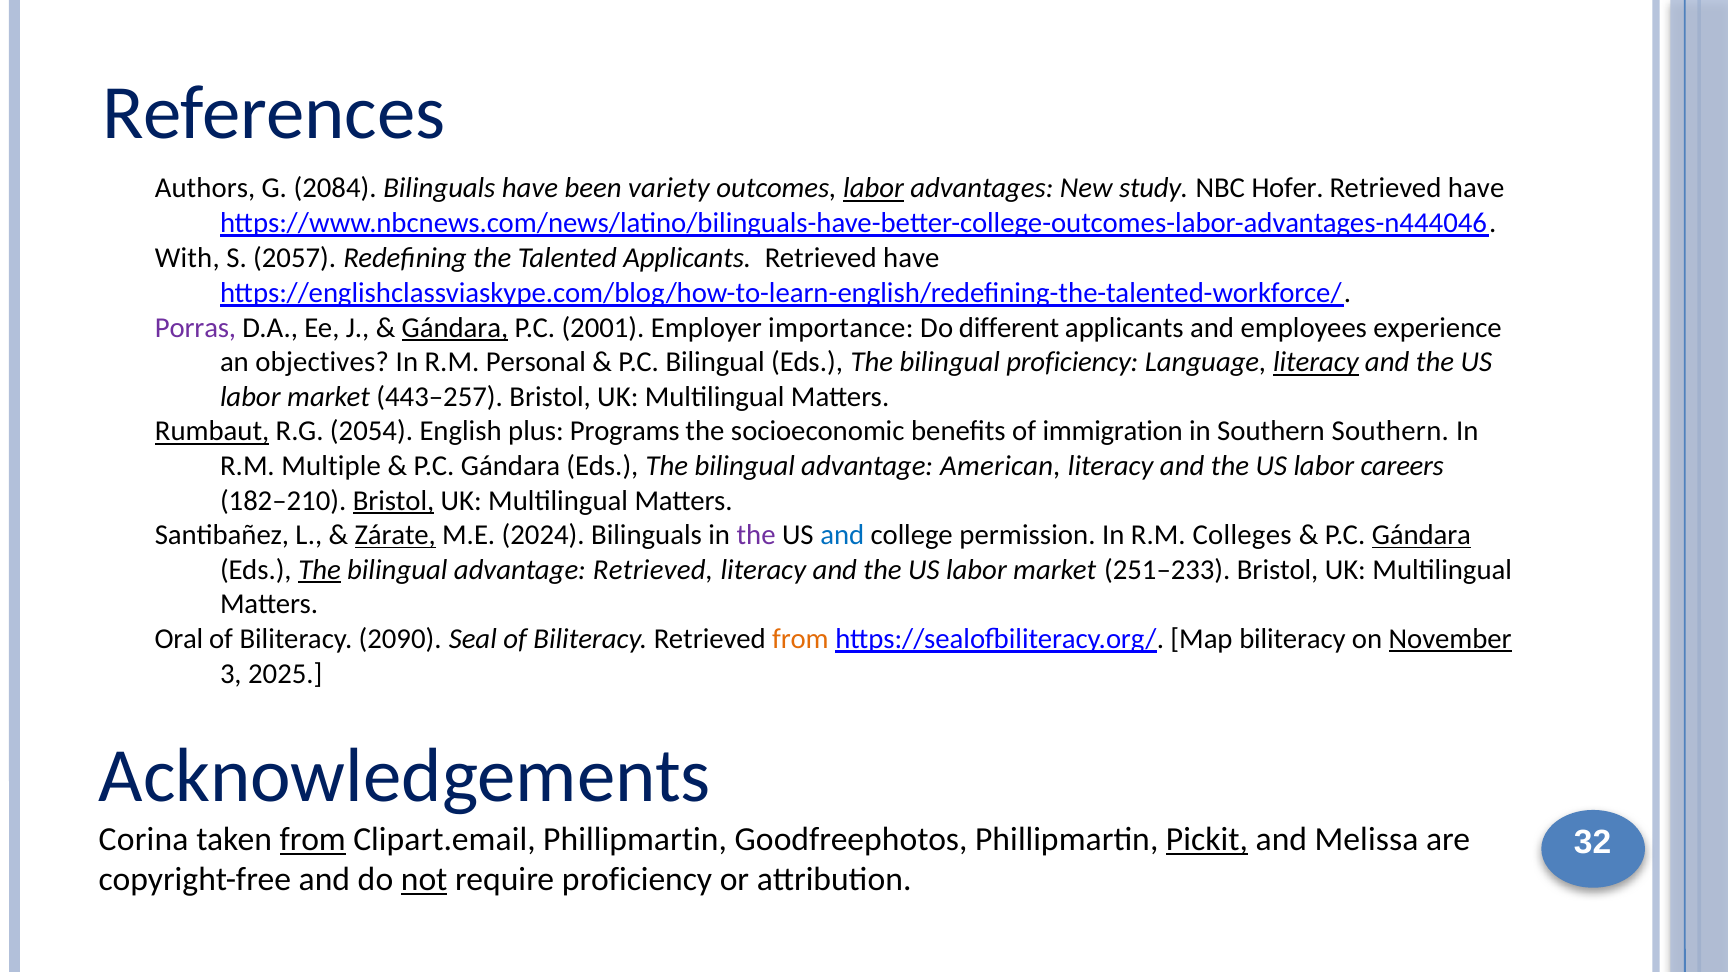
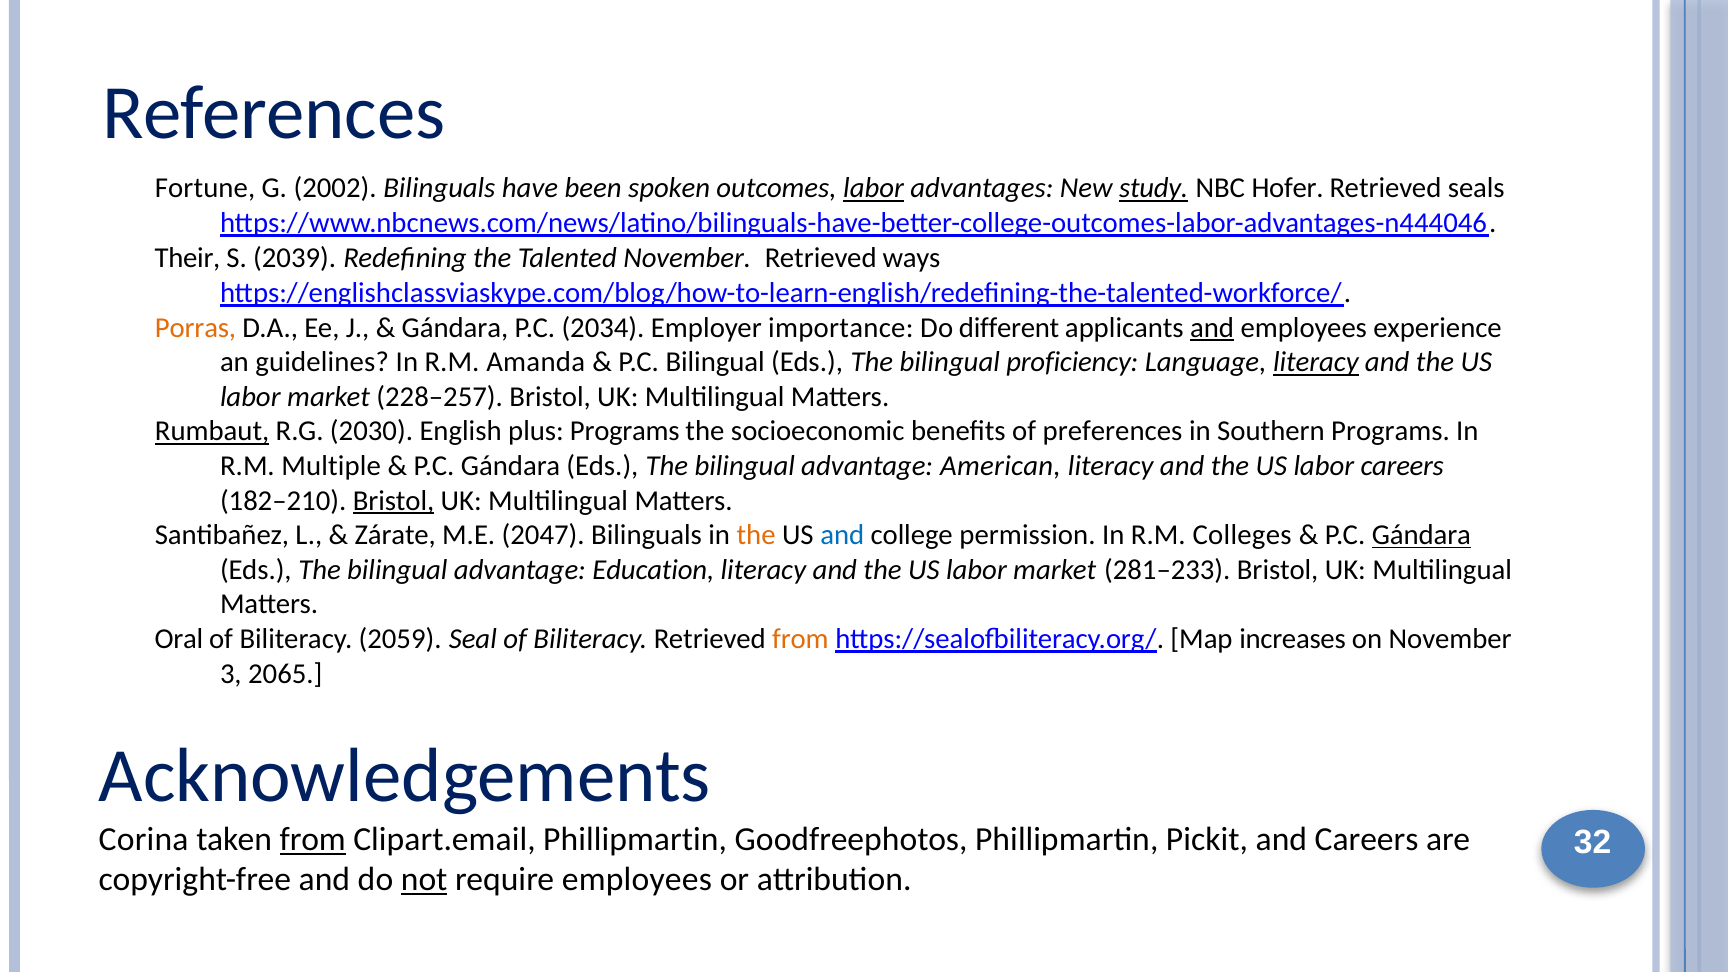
Authors: Authors -> Fortune (205, 188)
2084: 2084 -> 2002 (335, 188)
variety: variety -> spoken (669, 188)
study underline: none -> present (1154, 188)
have: have -> seals (1476, 188)
With: With -> Their (188, 258)
2057: 2057 -> 2039 (295, 258)
Talented Applicants: Applicants -> November (687, 258)
have: have -> ways (911, 258)
Porras colour: purple -> orange (196, 328)
Gándara underline: present -> none (455, 328)
2001: 2001 -> 2034 (603, 328)
and underline: none -> present (1212, 328)
objectives: objectives -> guidelines (322, 362)
Personal: Personal -> Amanda (536, 362)
443–257: 443–257 -> 228–257 (440, 397)
2054: 2054 -> 2030 (372, 431)
immigration: immigration -> preferences (1113, 431)
Southern Southern: Southern -> Programs (1390, 431)
Zárate underline: present -> none (395, 535)
2024: 2024 -> 2047 (543, 535)
the colour: purple -> orange (756, 535)
The underline: present -> none (320, 570)
advantage Retrieved: Retrieved -> Education (653, 570)
251–233: 251–233 -> 281–233 (1167, 570)
2090: 2090 -> 2059 (400, 639)
Map biliteracy: biliteracy -> increases (1293, 639)
November underline: present -> none (1450, 639)
2025: 2025 -> 2065 (285, 674)
Pickit underline: present -> none (1207, 840)
and Melissa: Melissa -> Careers (1367, 840)
require proficiency: proficiency -> employees (637, 880)
